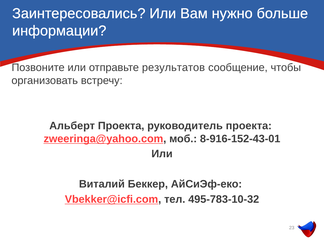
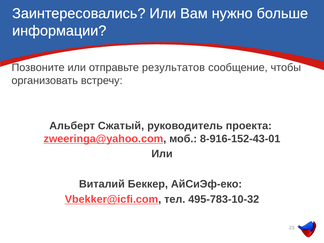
Альберт Проекта: Проекта -> Сжатый (121, 126)
